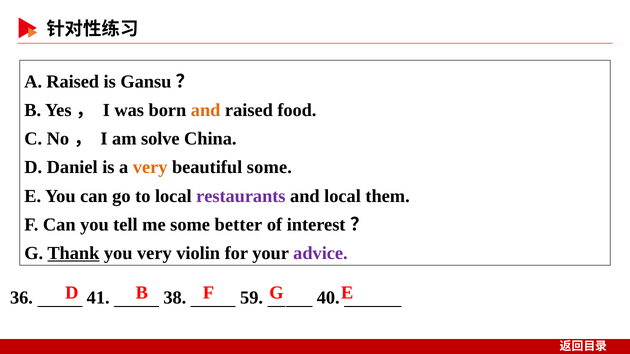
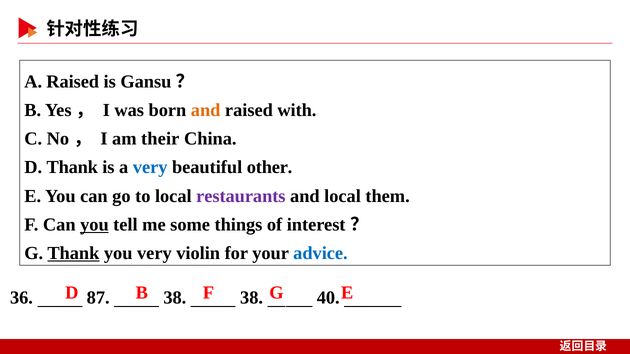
food: food -> with (297, 110)
solve: solve -> their (160, 139)
D Daniel: Daniel -> Thank (72, 168)
very colour: orange -> blue (150, 168)
beautiful some: some -> other (270, 168)
you underline: none -> present (94, 225)
better: better -> things (238, 225)
advice colour: purple -> blue (320, 254)
41: 41 -> 87 (98, 298)
38 59: 59 -> 38 (252, 298)
